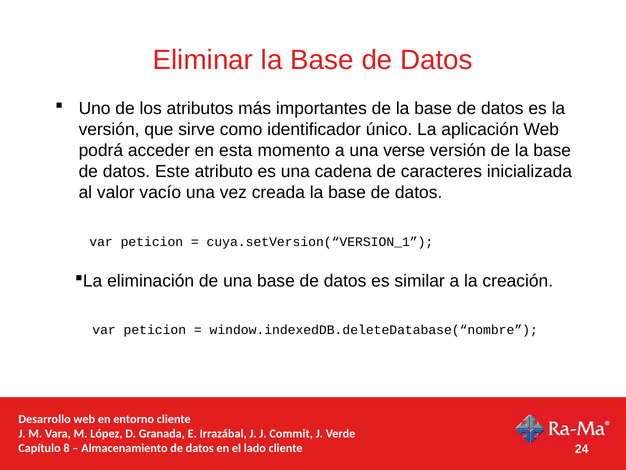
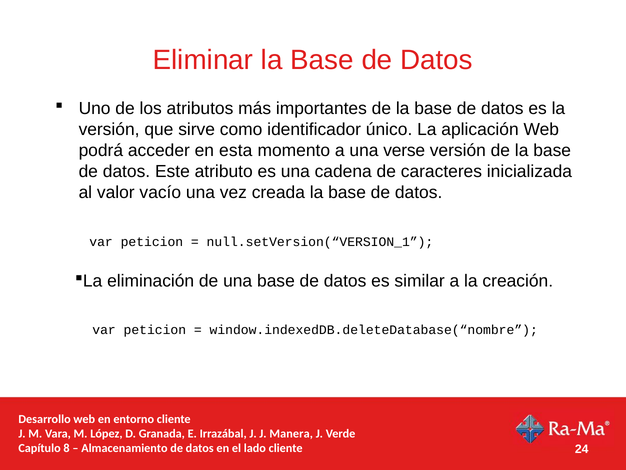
cuya.setVersion(“VERSION_1: cuya.setVersion(“VERSION_1 -> null.setVersion(“VERSION_1 (320, 242)
Commit: Commit -> Manera (291, 433)
